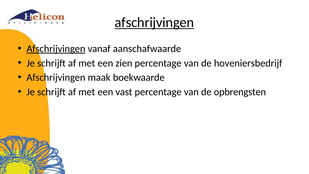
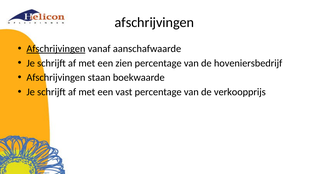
afschrijvingen underline: present -> none (154, 22)
maak: maak -> staan (99, 77)
opbrengsten: opbrengsten -> verkoopprijs (240, 92)
